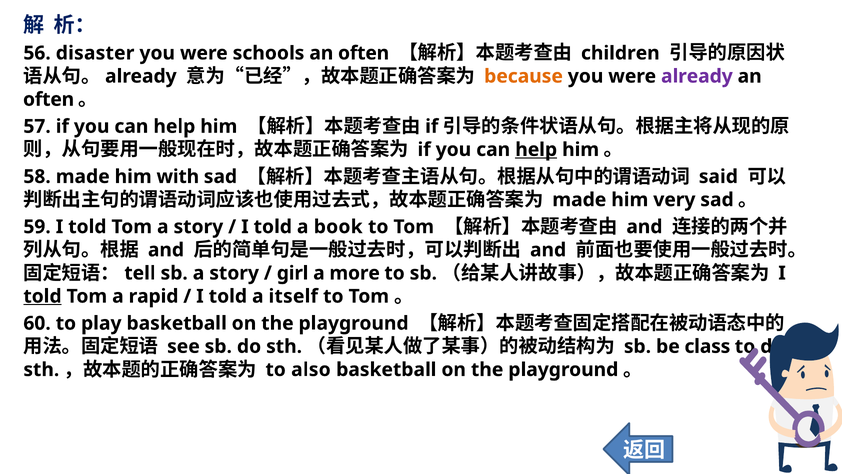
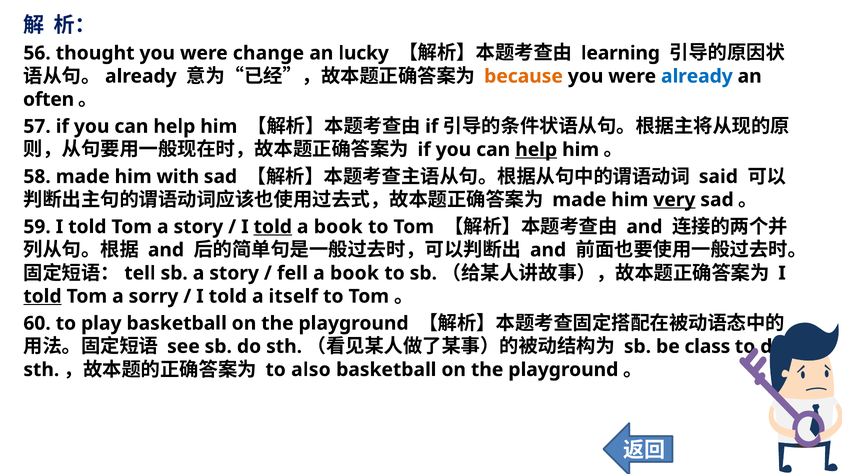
disaster: disaster -> thought (95, 53)
schools: schools -> change (268, 53)
often: often -> lucky (364, 53)
children: children -> learning (620, 53)
already colour: purple -> blue (697, 76)
very underline: none -> present (674, 200)
told underline: none -> present (273, 227)
girl: girl -> fell (292, 273)
more: more -> book (354, 273)
rapid: rapid -> sorry (153, 296)
